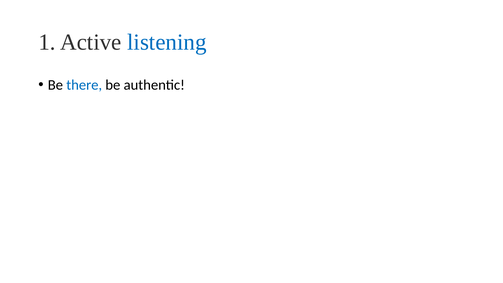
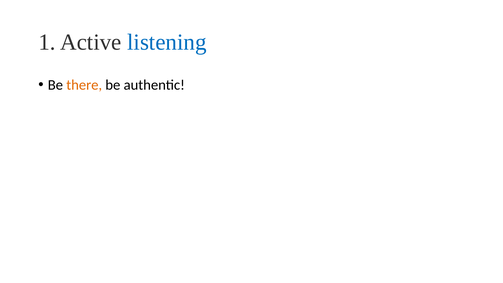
there colour: blue -> orange (84, 85)
